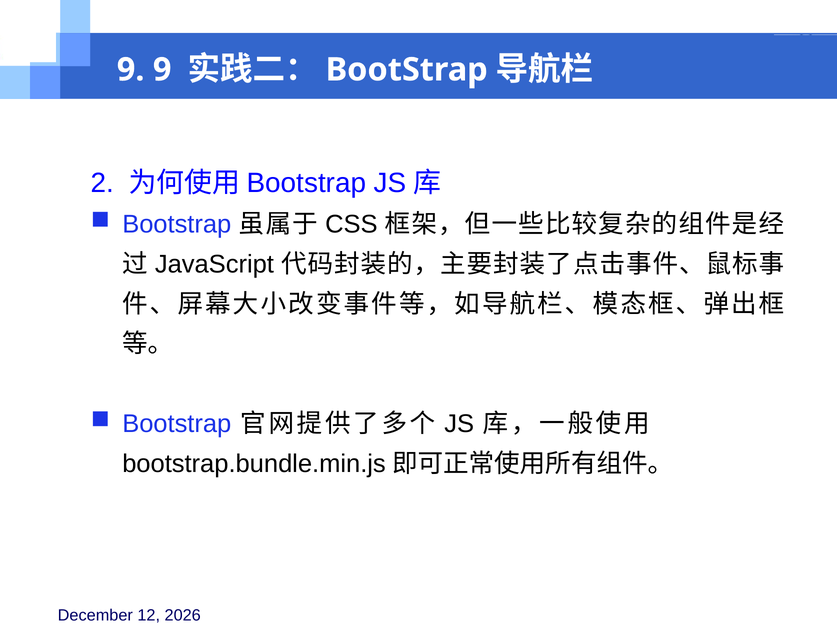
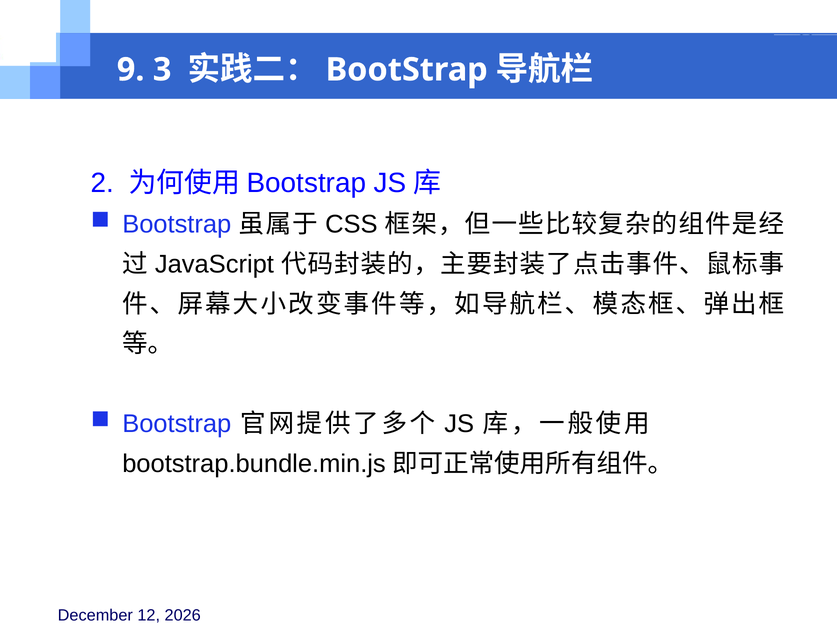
9 9: 9 -> 3 (162, 70)
